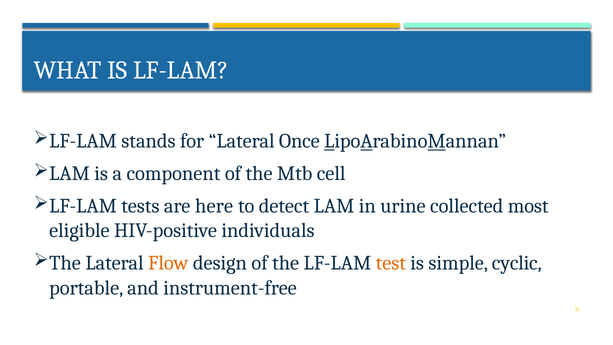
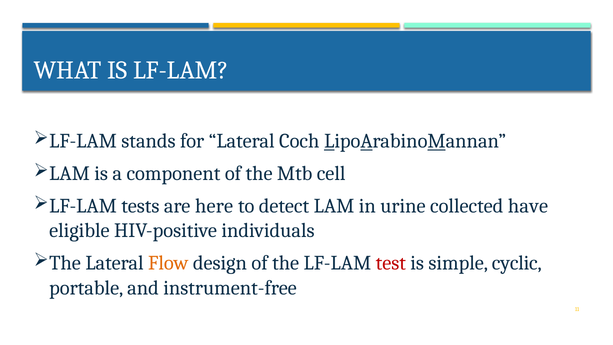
Once: Once -> Coch (299, 141)
most: most -> have (528, 206)
test colour: orange -> red (391, 263)
